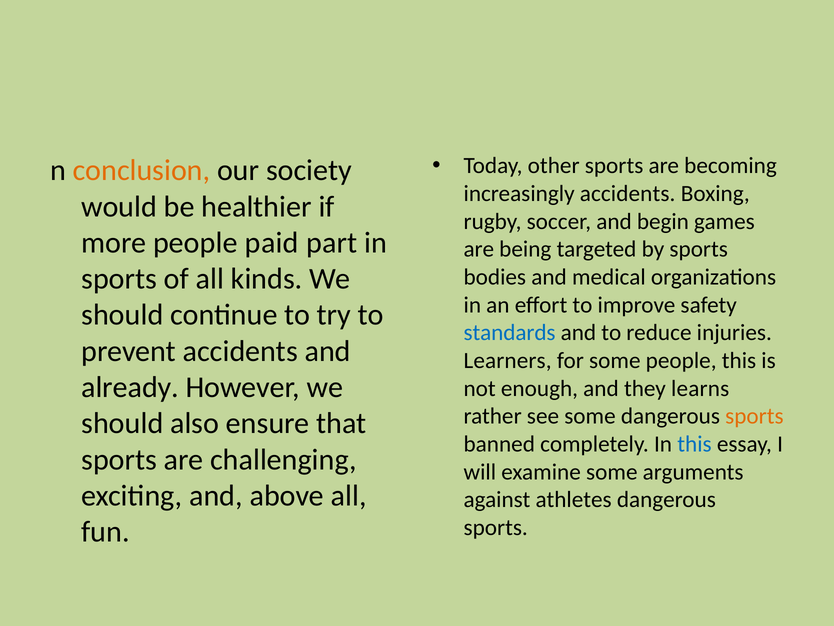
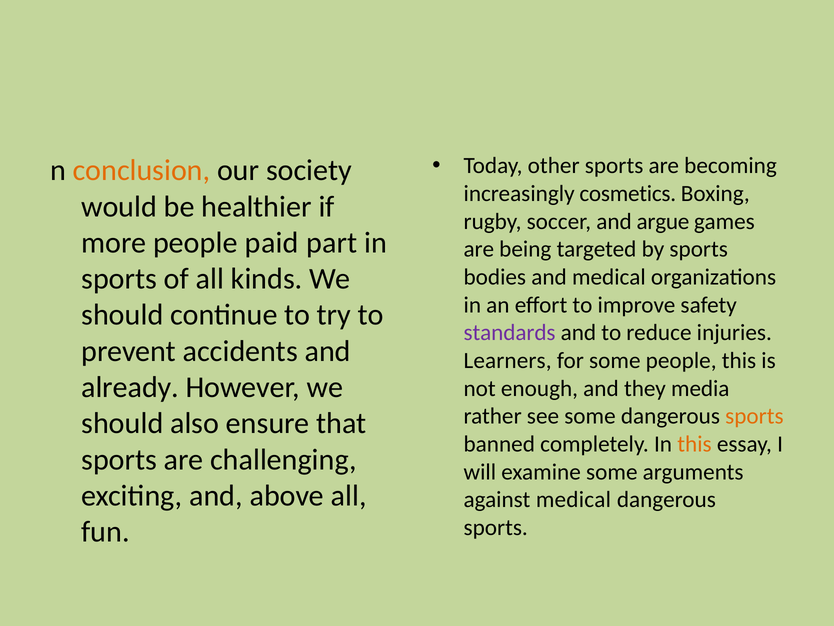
increasingly accidents: accidents -> cosmetics (628, 193)
begin: begin -> argue (663, 221)
standards colour: blue -> purple (510, 333)
learns: learns -> media (700, 388)
this colour: blue -> orange (695, 444)
against athletes: athletes -> medical (573, 499)
